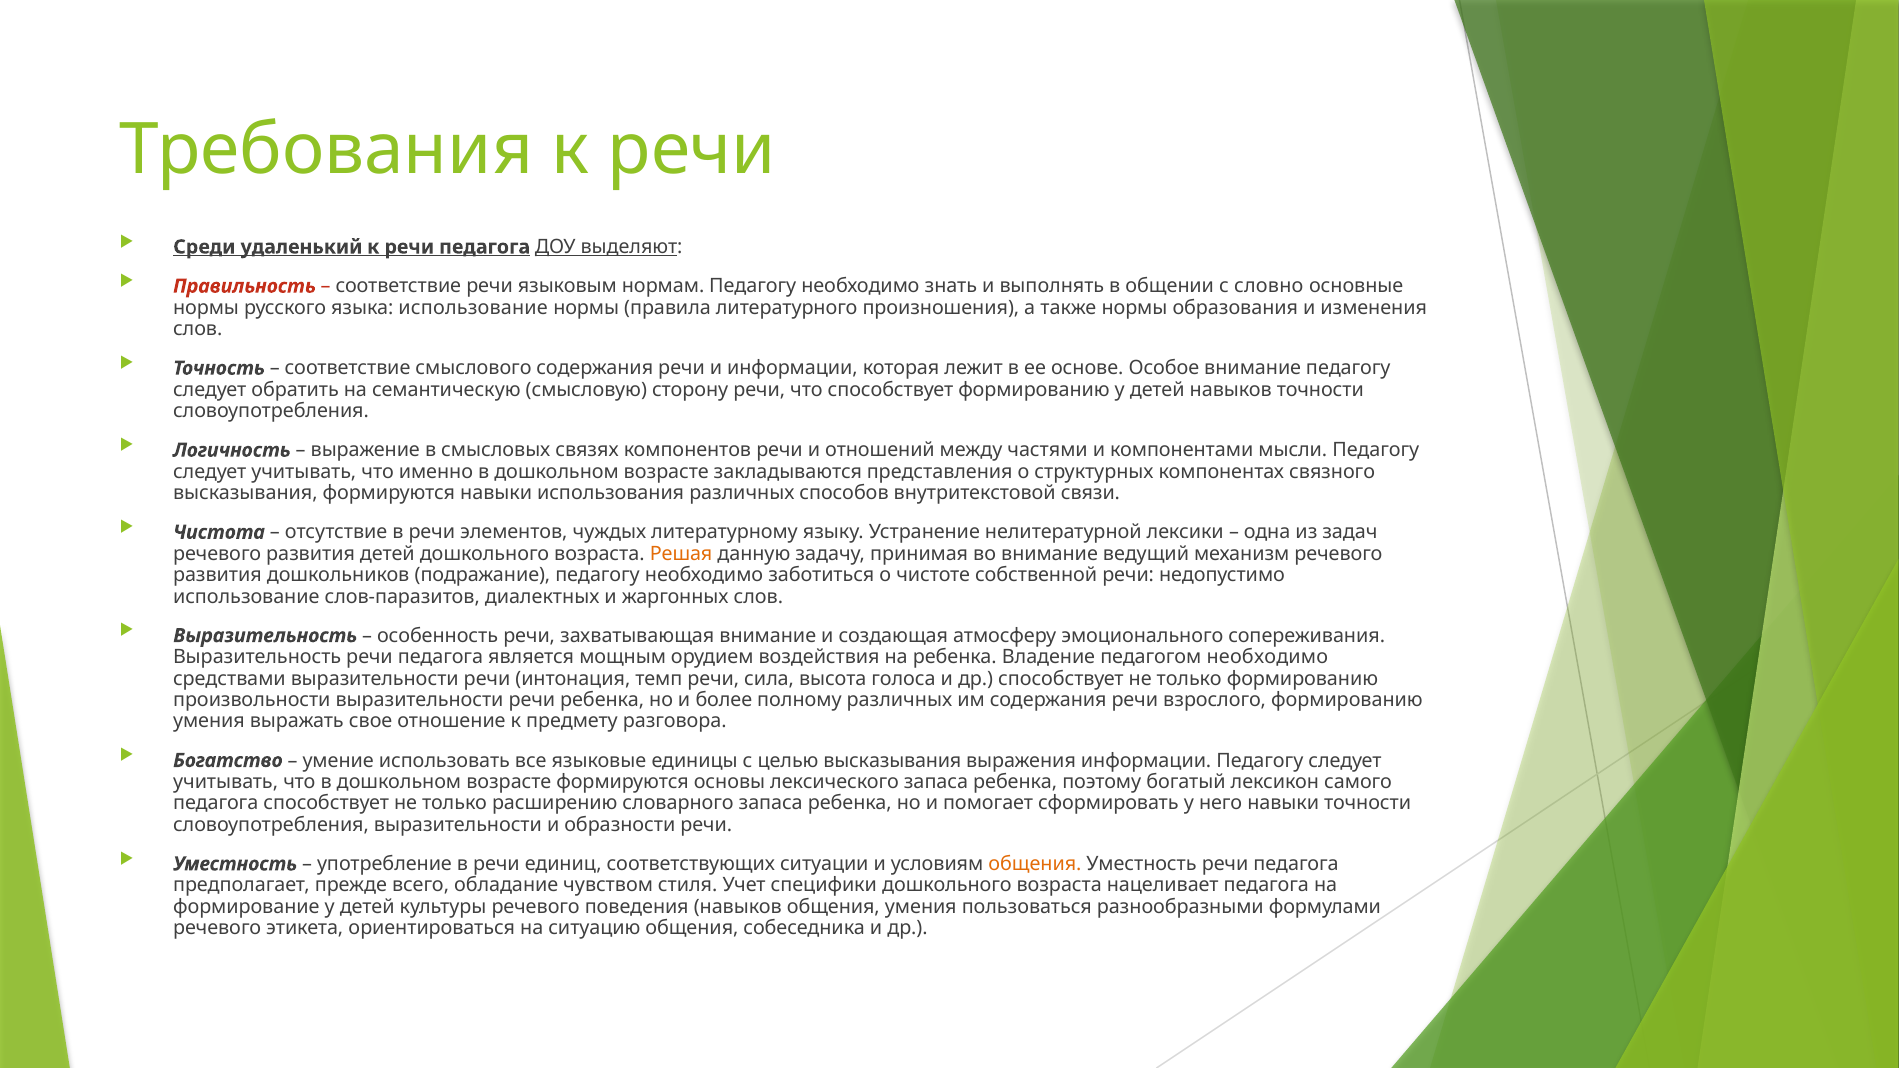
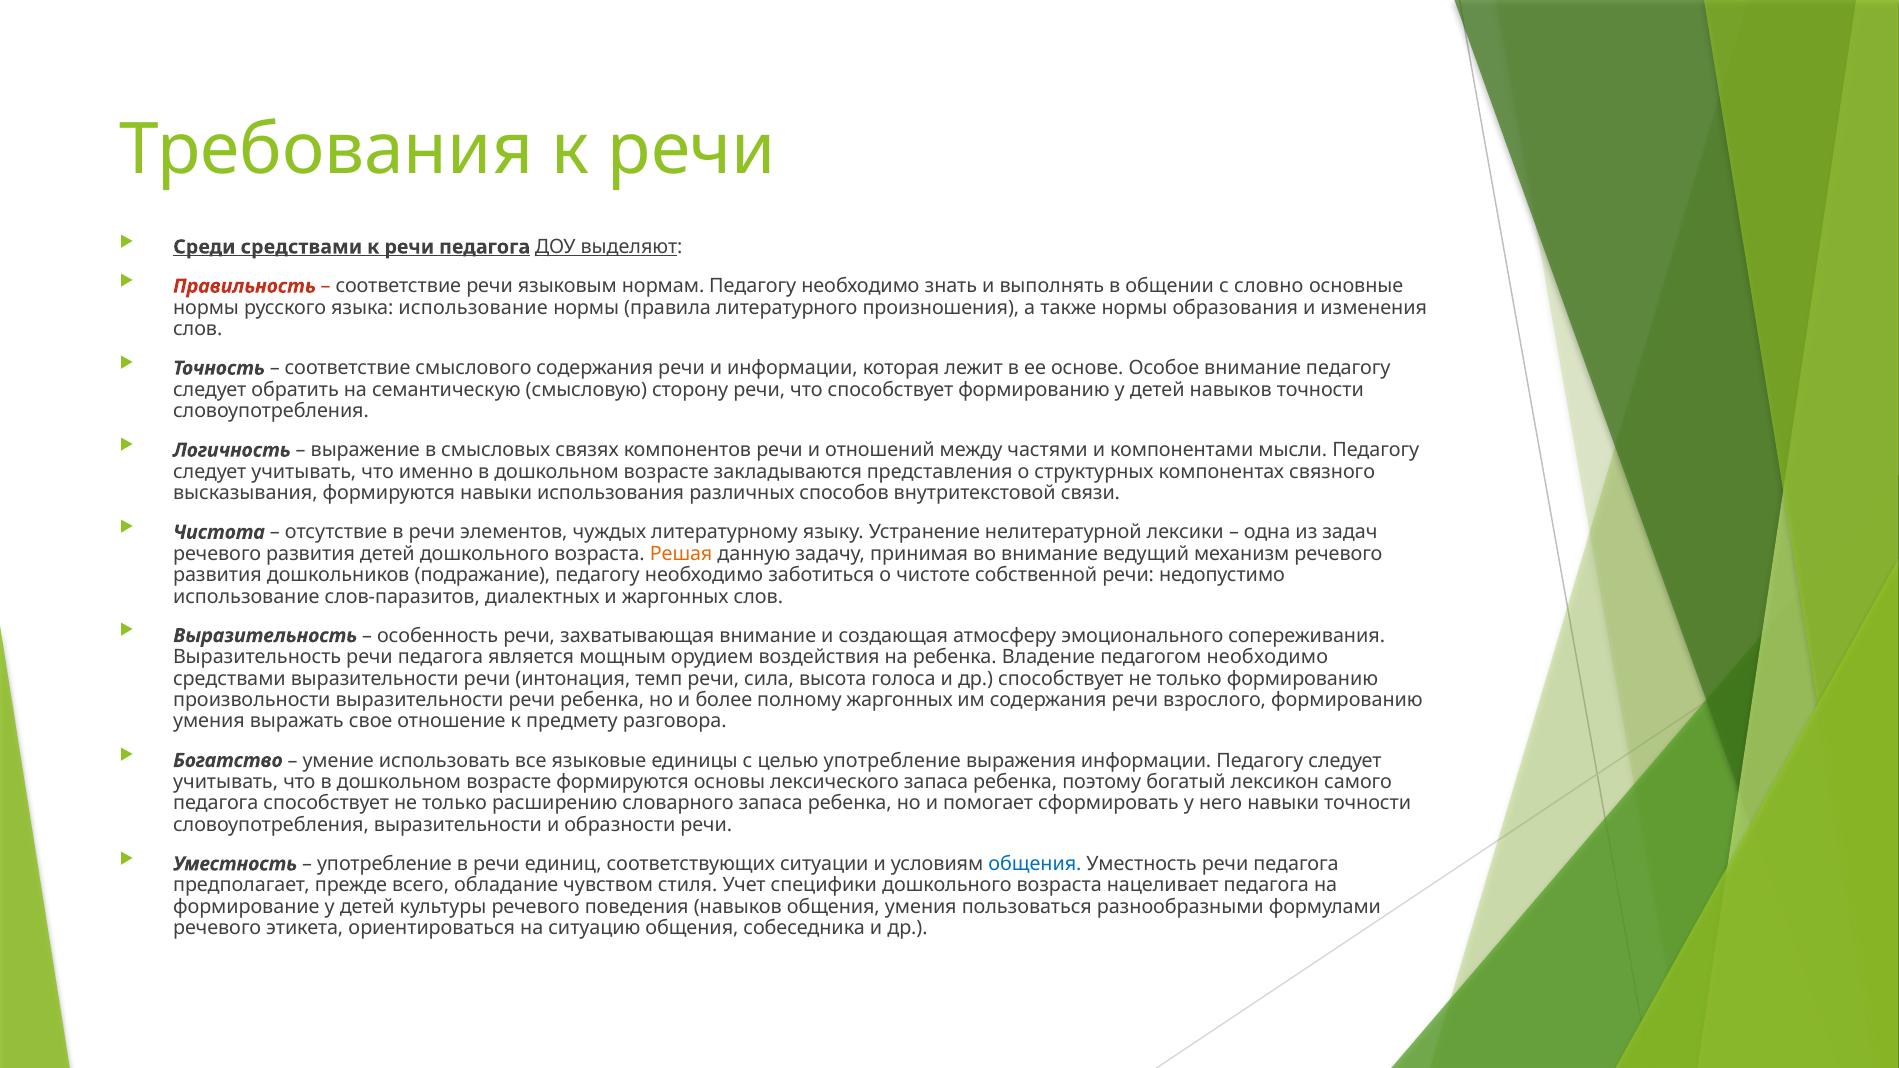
Среди удаленький: удаленький -> средствами (301, 247)
полному различных: различных -> жаргонных (899, 700)
целью высказывания: высказывания -> употребление (892, 761)
общения colour: orange -> blue (1035, 864)
